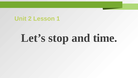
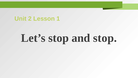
and time: time -> stop (105, 38)
